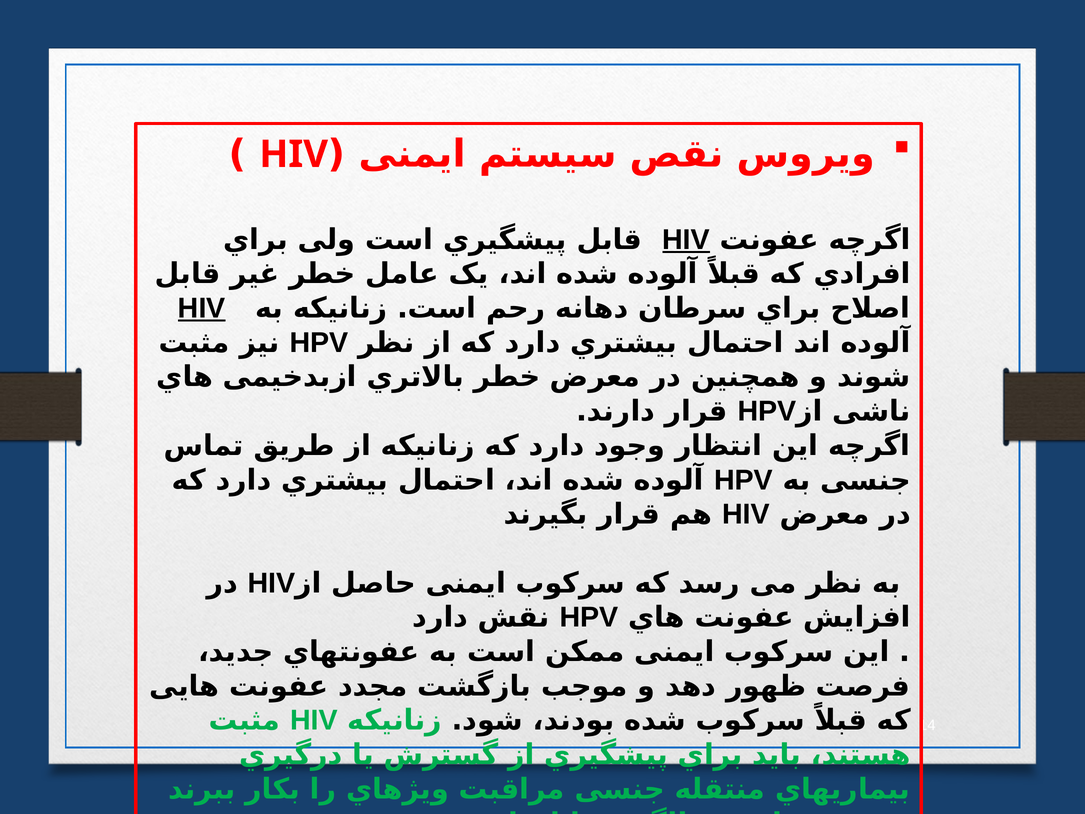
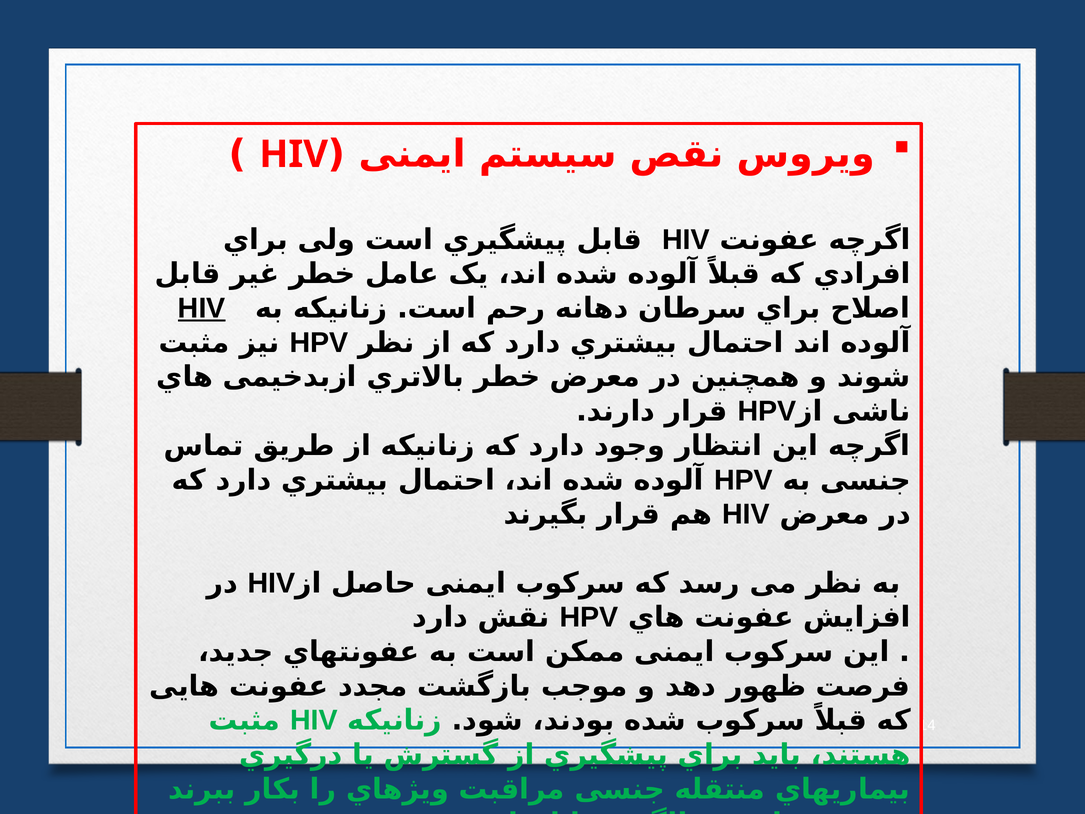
HIV underline: present -> none (686, 240)
